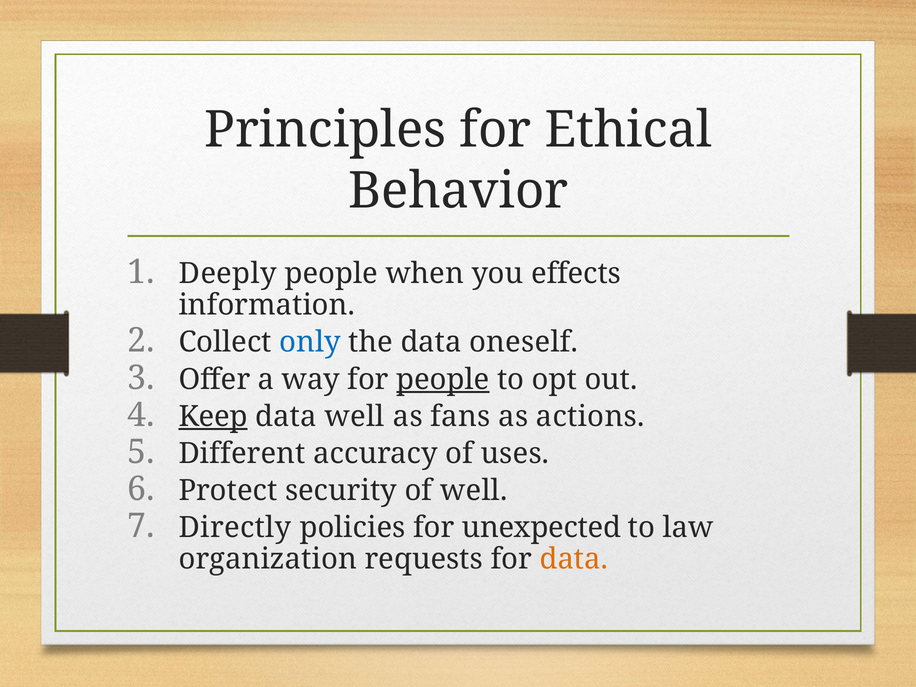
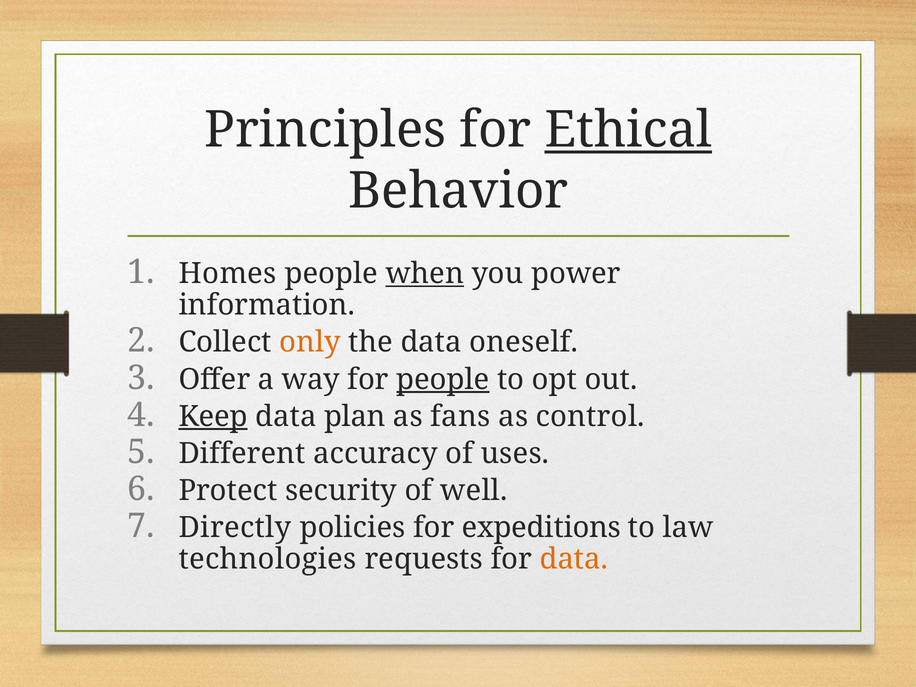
Ethical underline: none -> present (628, 130)
Deeply: Deeply -> Homes (228, 274)
when underline: none -> present (425, 274)
effects: effects -> power (576, 274)
only colour: blue -> orange (310, 342)
data well: well -> plan (355, 416)
actions: actions -> control (590, 416)
unexpected: unexpected -> expeditions (541, 528)
organization: organization -> technologies (268, 559)
